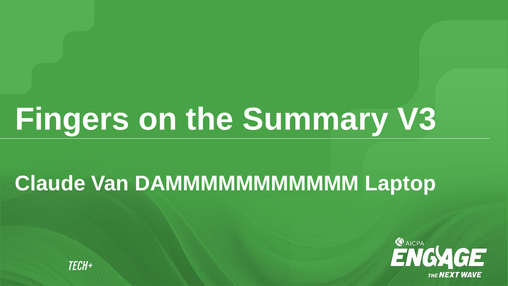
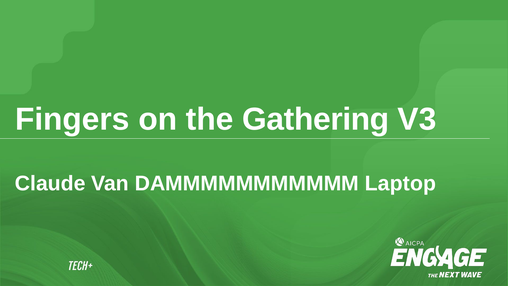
Summary: Summary -> Gathering (316, 119)
